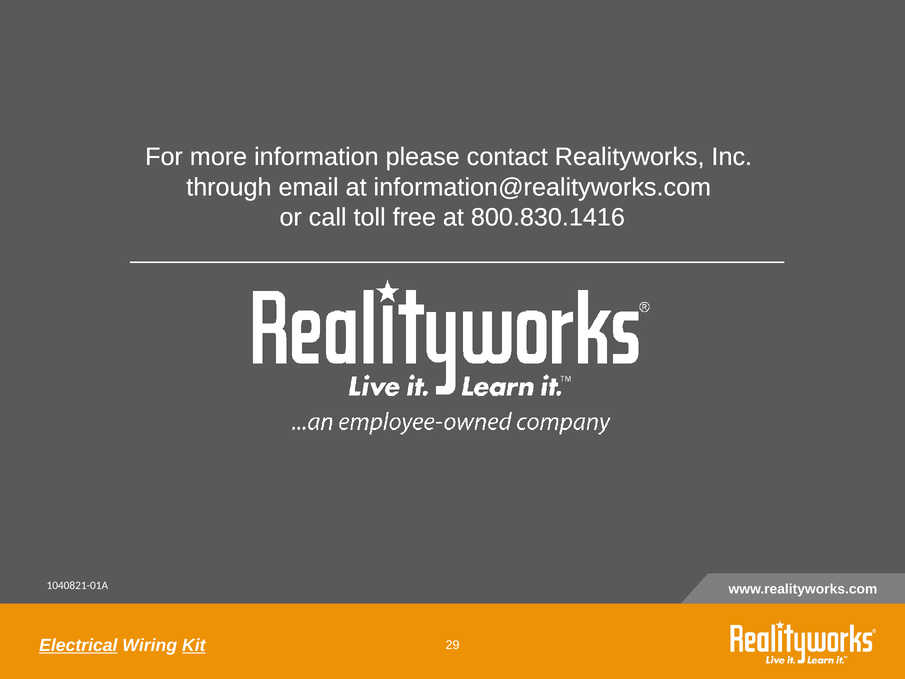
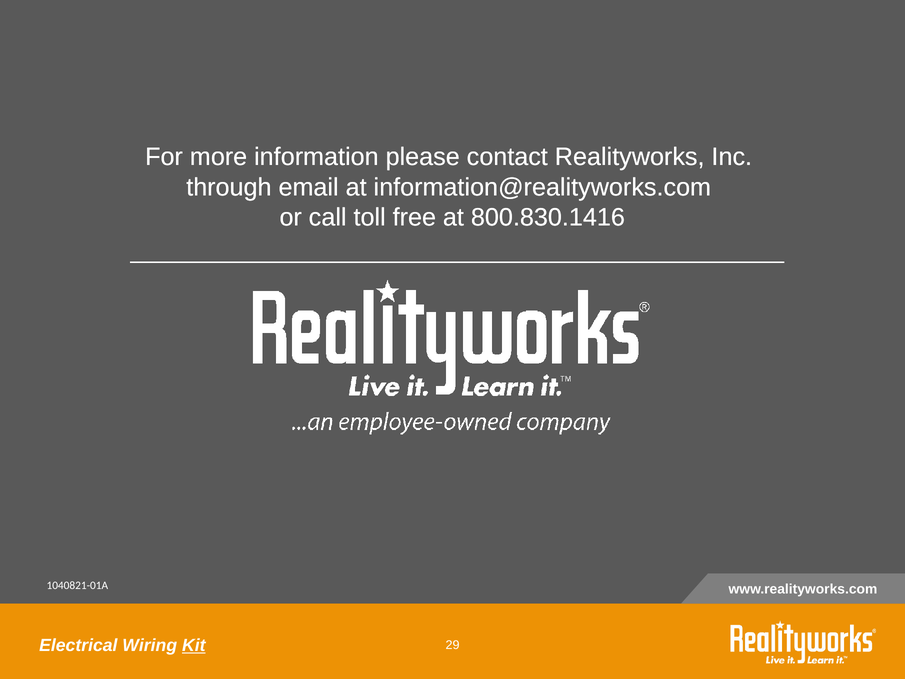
Electrical underline: present -> none (78, 645)
